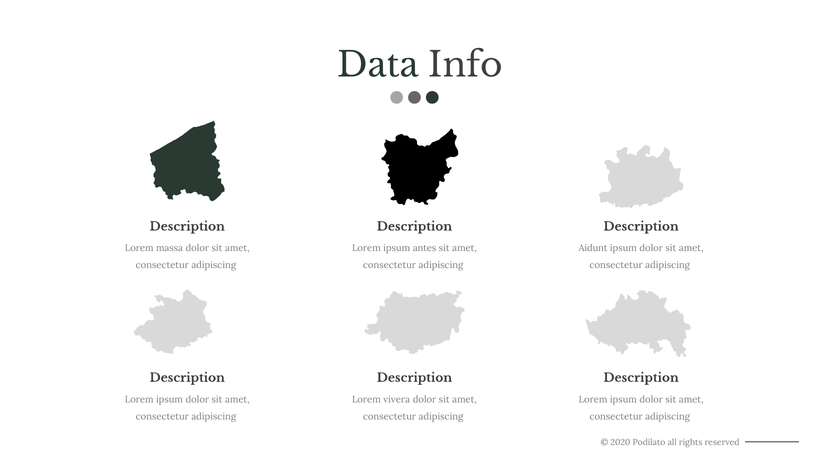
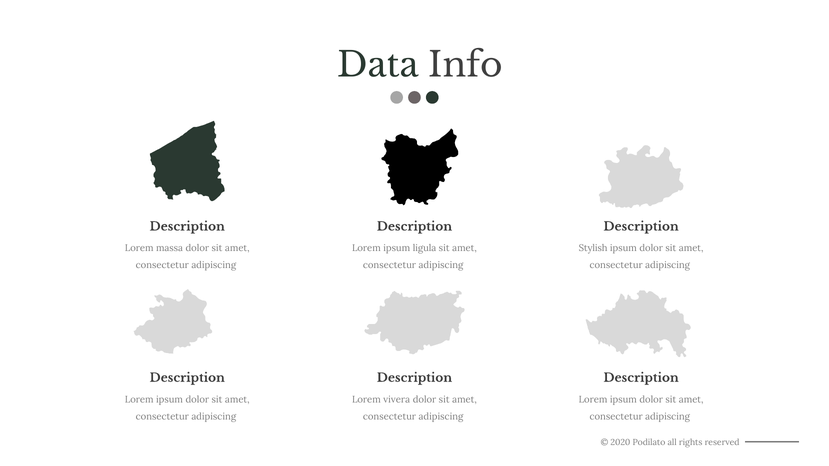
antes: antes -> ligula (425, 248)
Aidunt: Aidunt -> Stylish (593, 248)
